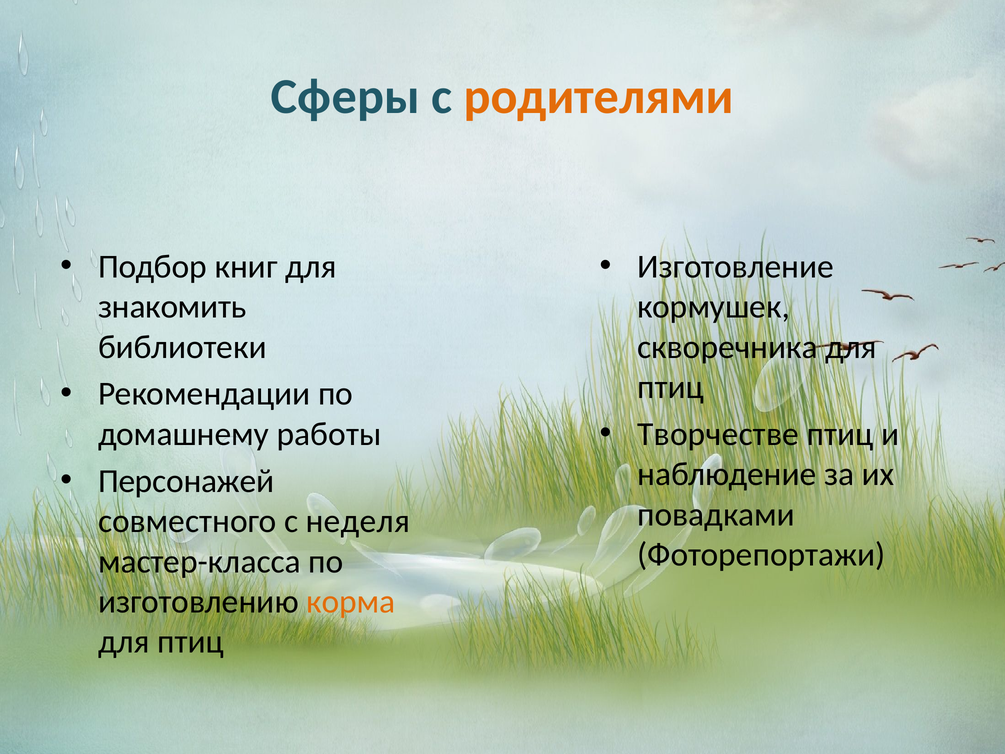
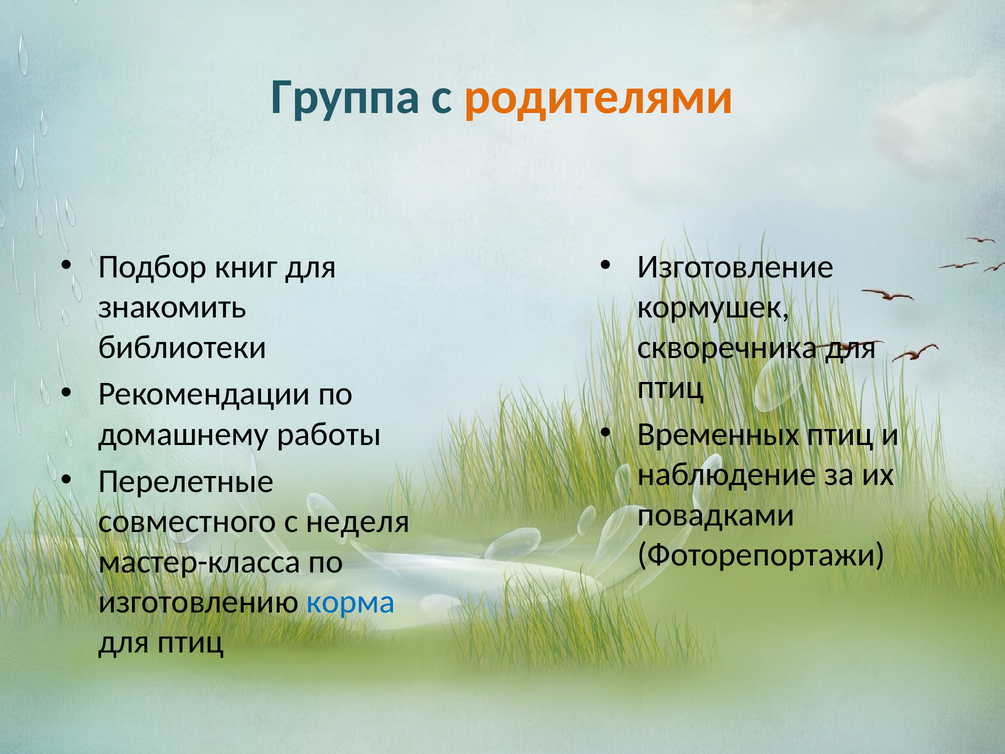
Сферы: Сферы -> Группа (346, 96)
Творчестве: Творчестве -> Временных (718, 434)
Персонажей: Персонажей -> Перелетные (186, 481)
корма colour: orange -> blue (351, 601)
